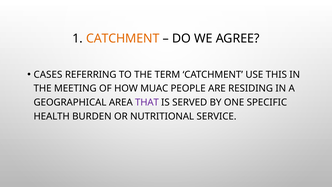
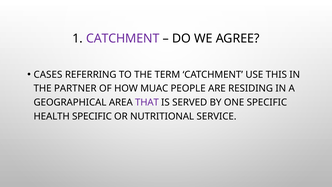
CATCHMENT colour: orange -> purple (123, 38)
MEETING: MEETING -> PARTNER (75, 88)
HEALTH BURDEN: BURDEN -> SPECIFIC (92, 116)
